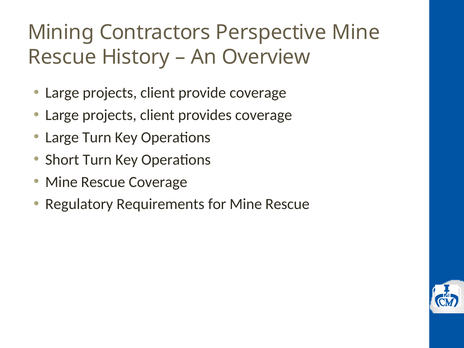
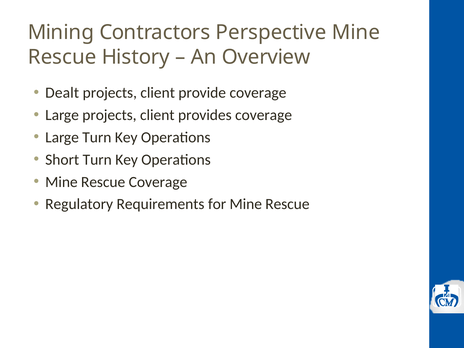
Large: Large -> Dealt (62, 93)
